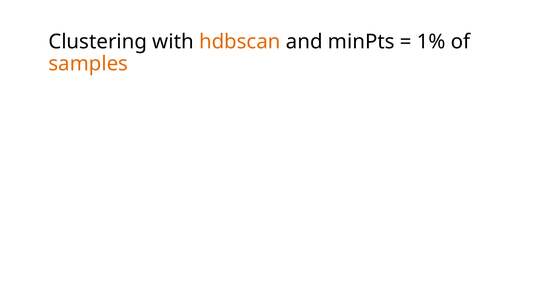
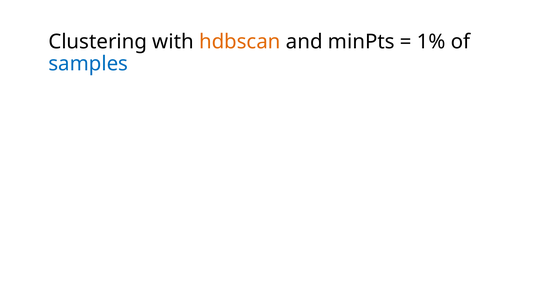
samples colour: orange -> blue (88, 64)
